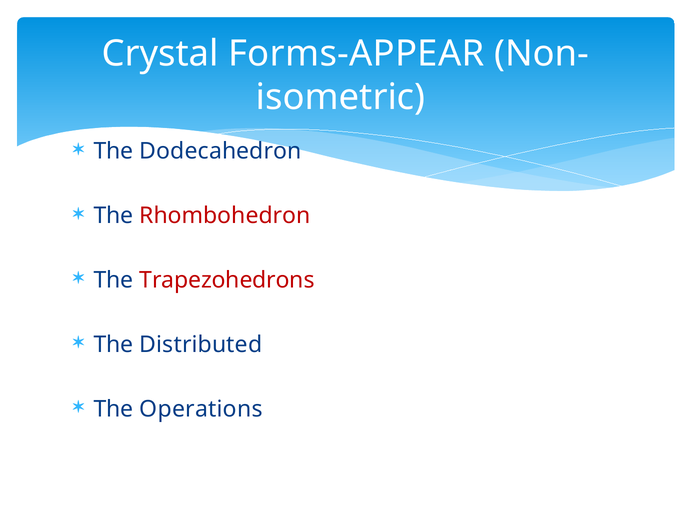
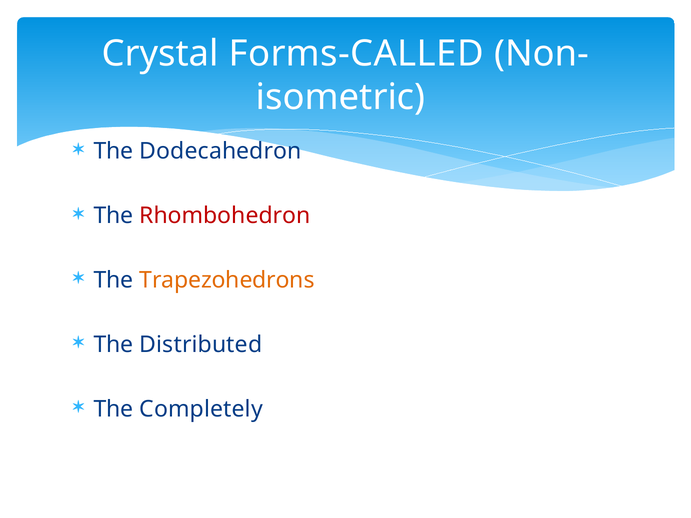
Forms-APPEAR: Forms-APPEAR -> Forms-CALLED (356, 54)
Trapezohedrons colour: red -> orange (227, 280)
Operations: Operations -> Completely (201, 409)
